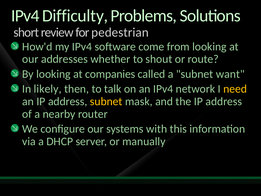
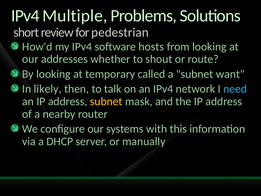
Difficulty: Difficulty -> Multiple (75, 16)
come: come -> hosts (151, 47)
companies: companies -> temporary (110, 74)
need colour: yellow -> light blue (235, 89)
